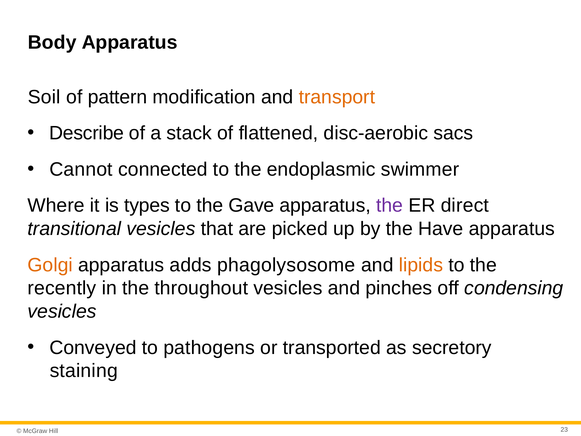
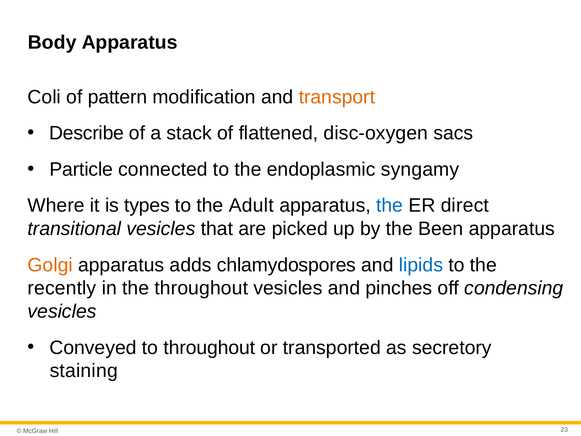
Soil: Soil -> Coli (44, 97)
disc-aerobic: disc-aerobic -> disc-oxygen (376, 133)
Cannot: Cannot -> Particle (81, 169)
swimmer: swimmer -> syngamy (420, 169)
Gave: Gave -> Adult (251, 205)
the colour: purple -> blue (390, 205)
Have: Have -> Been (441, 229)
phagolysosome: phagolysosome -> chlamydospores (286, 265)
lipids colour: orange -> blue (421, 265)
to pathogens: pathogens -> throughout (209, 347)
